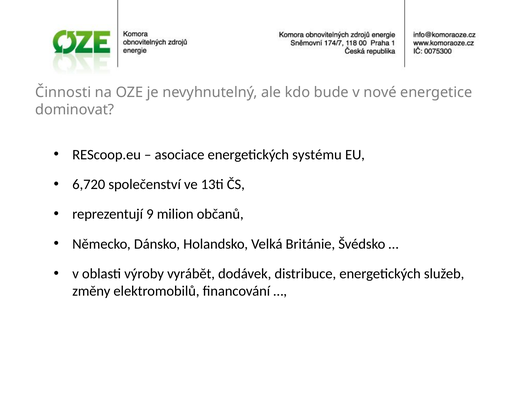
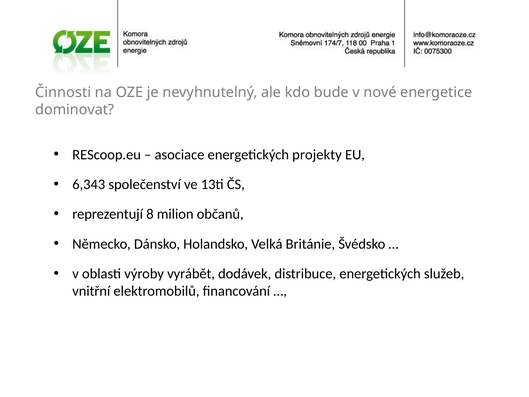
systému: systému -> projekty (317, 154)
6,720: 6,720 -> 6,343 (89, 184)
9: 9 -> 8 (150, 214)
změny: změny -> vnitřní (91, 291)
